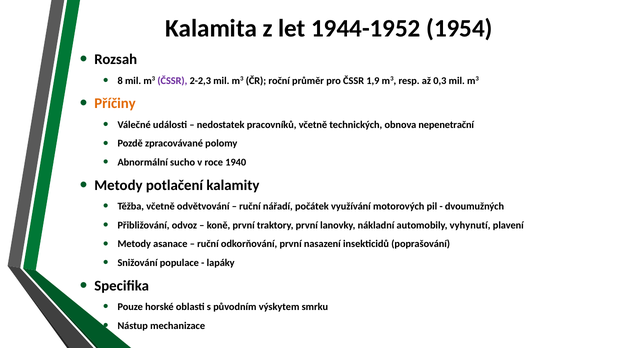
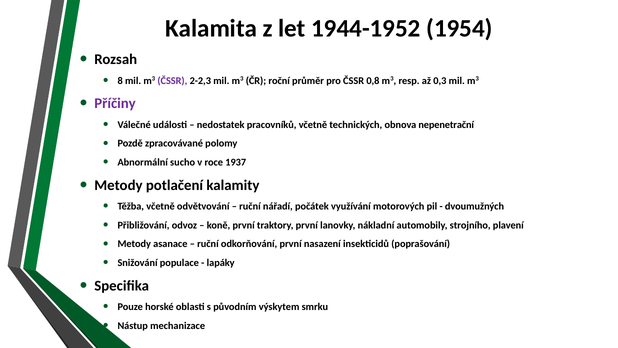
1,9: 1,9 -> 0,8 (373, 81)
Příčiny colour: orange -> purple (115, 103)
1940: 1940 -> 1937 (236, 162)
vyhynutí: vyhynutí -> strojního (470, 225)
